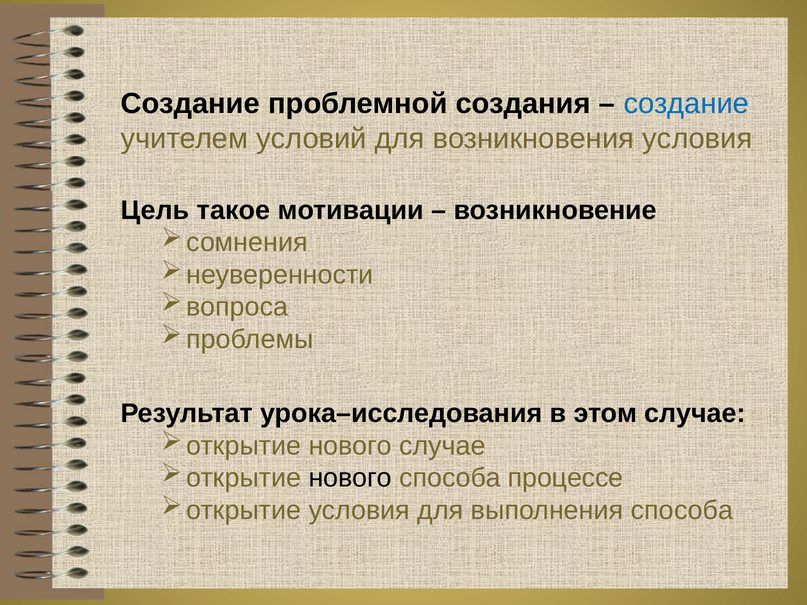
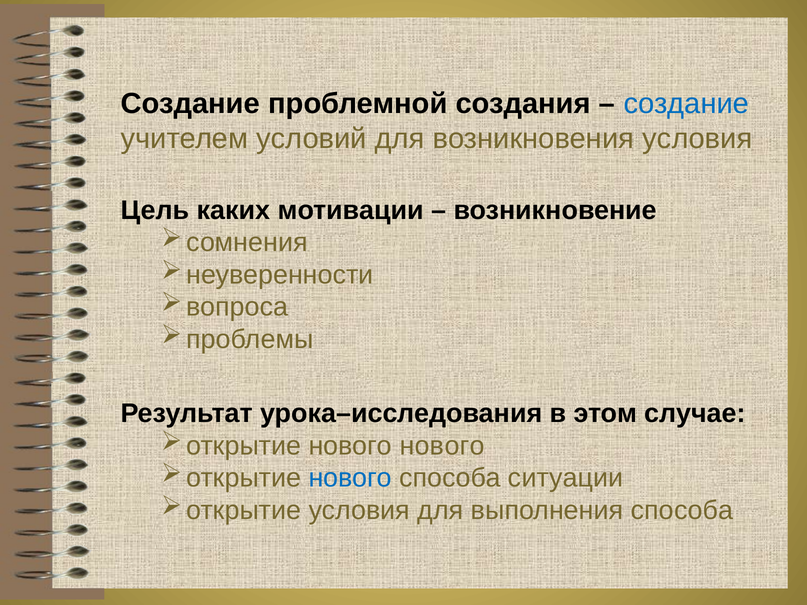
такое: такое -> каких (234, 210)
нового случае: случае -> нового (442, 446)
нового colour: black -> blue (350, 478)
процессе: процессе -> ситуации (566, 478)
